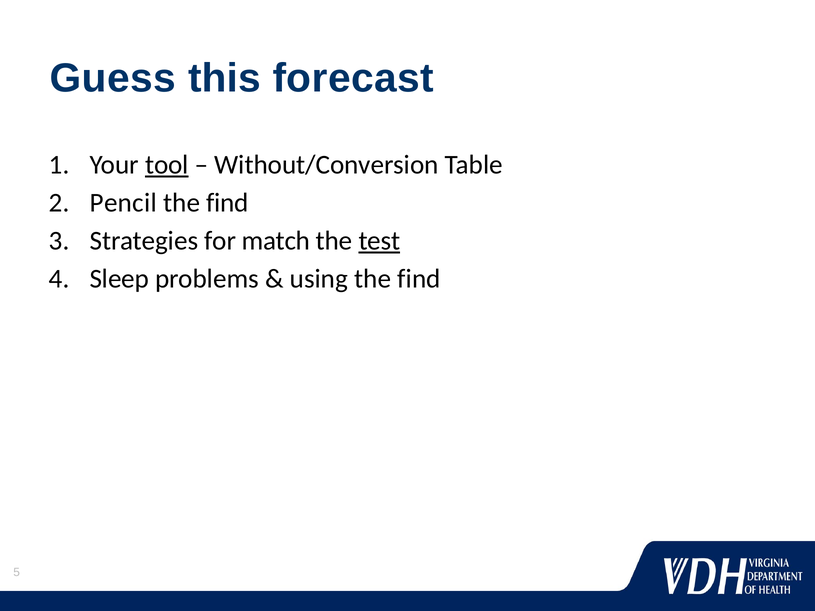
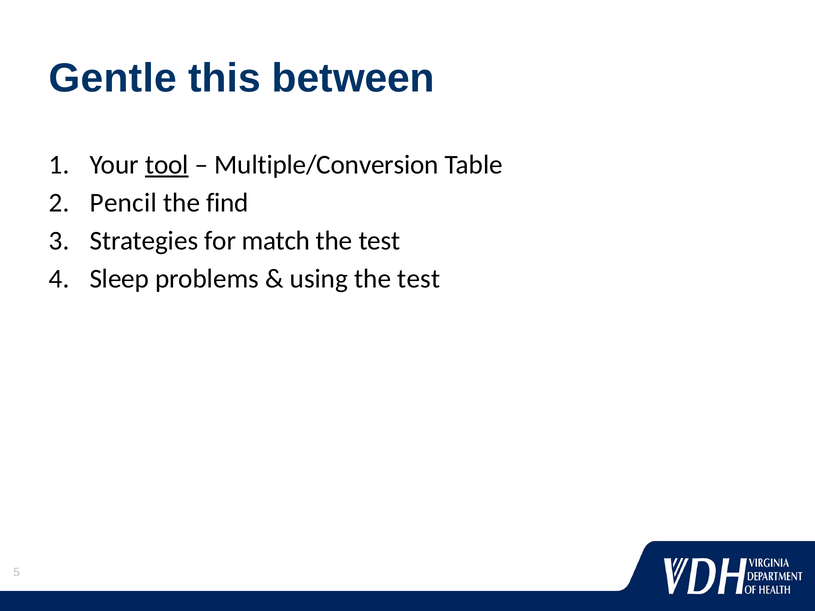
Guess: Guess -> Gentle (113, 78)
forecast: forecast -> between (353, 78)
Without/Conversion: Without/Conversion -> Multiple/Conversion (327, 165)
test underline: present -> none (379, 241)
using the find: find -> test (419, 279)
